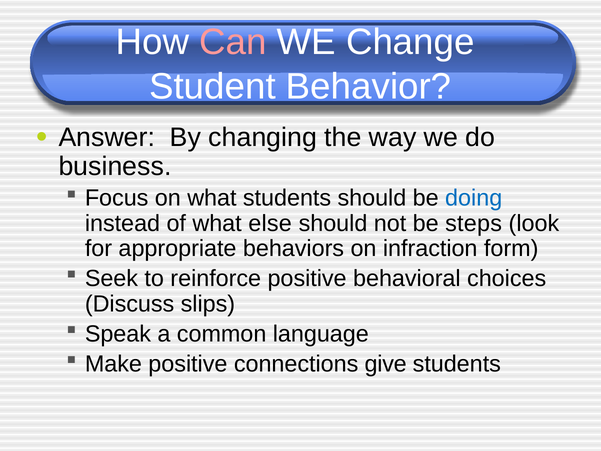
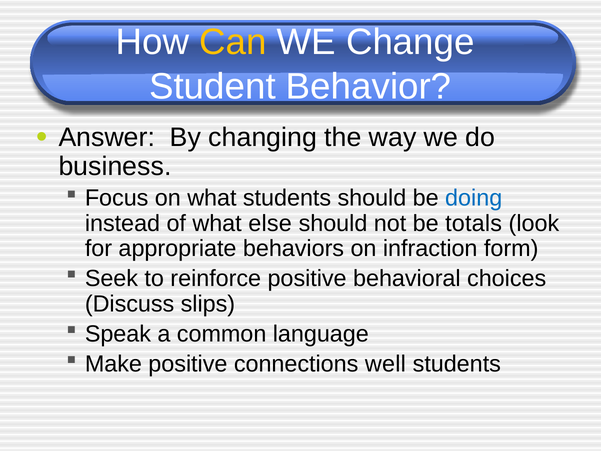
Can colour: pink -> yellow (233, 42)
steps: steps -> totals (474, 223)
give: give -> well (385, 364)
